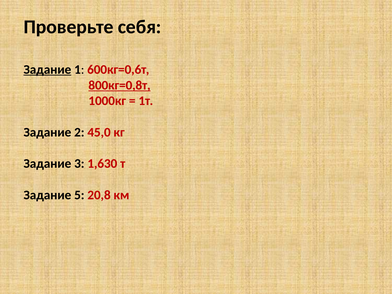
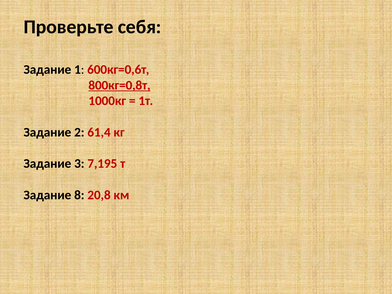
Задание underline: present -> none (47, 70)
45,0: 45,0 -> 61,4 (99, 132)
1,630: 1,630 -> 7,195 (102, 164)
5: 5 -> 8 (79, 195)
